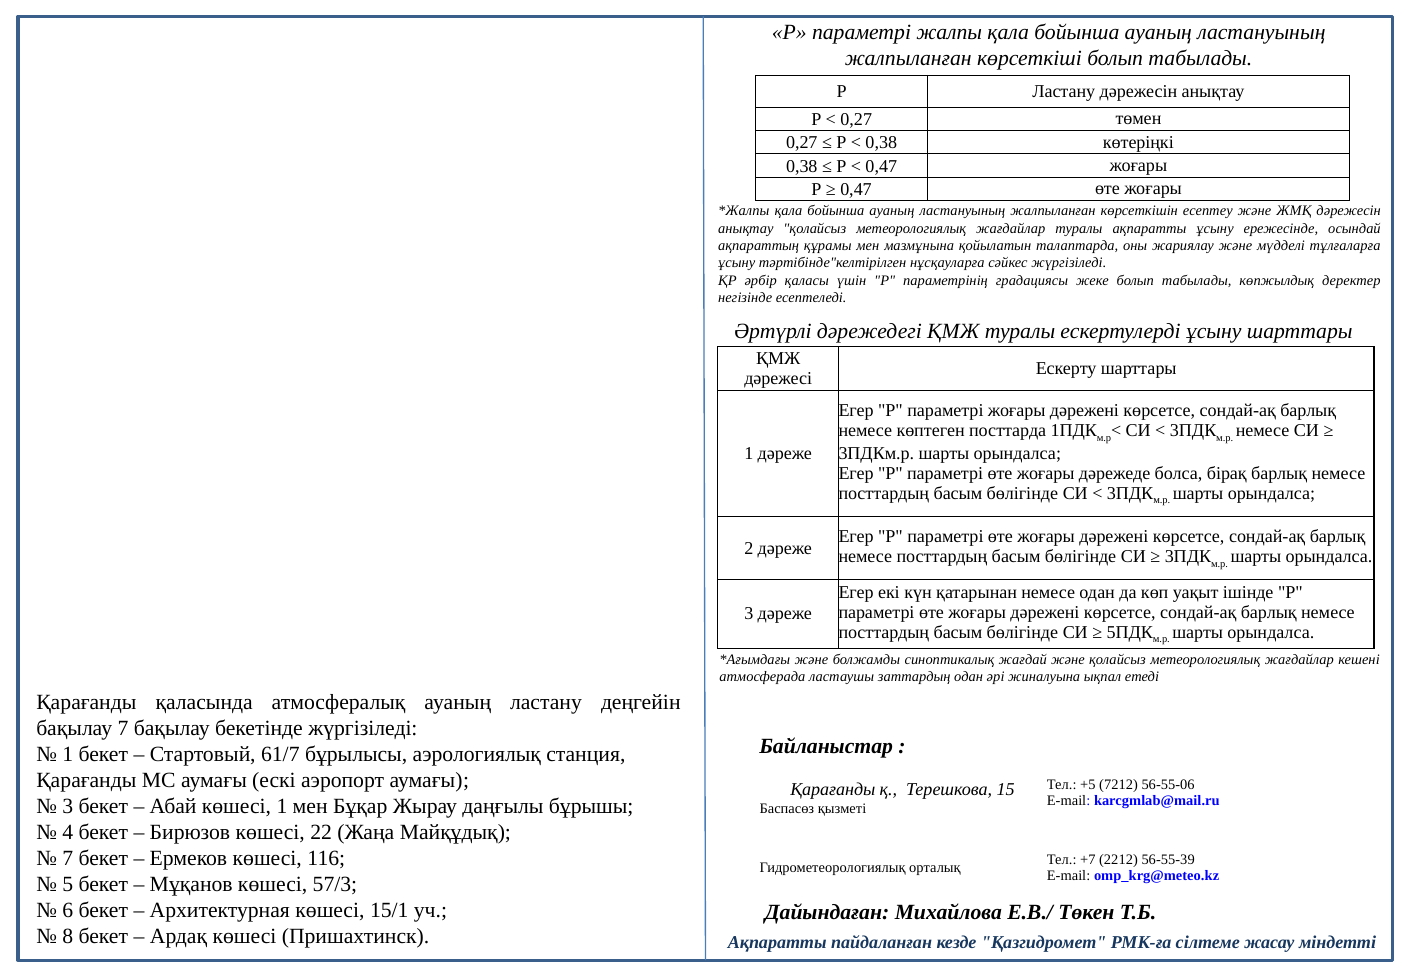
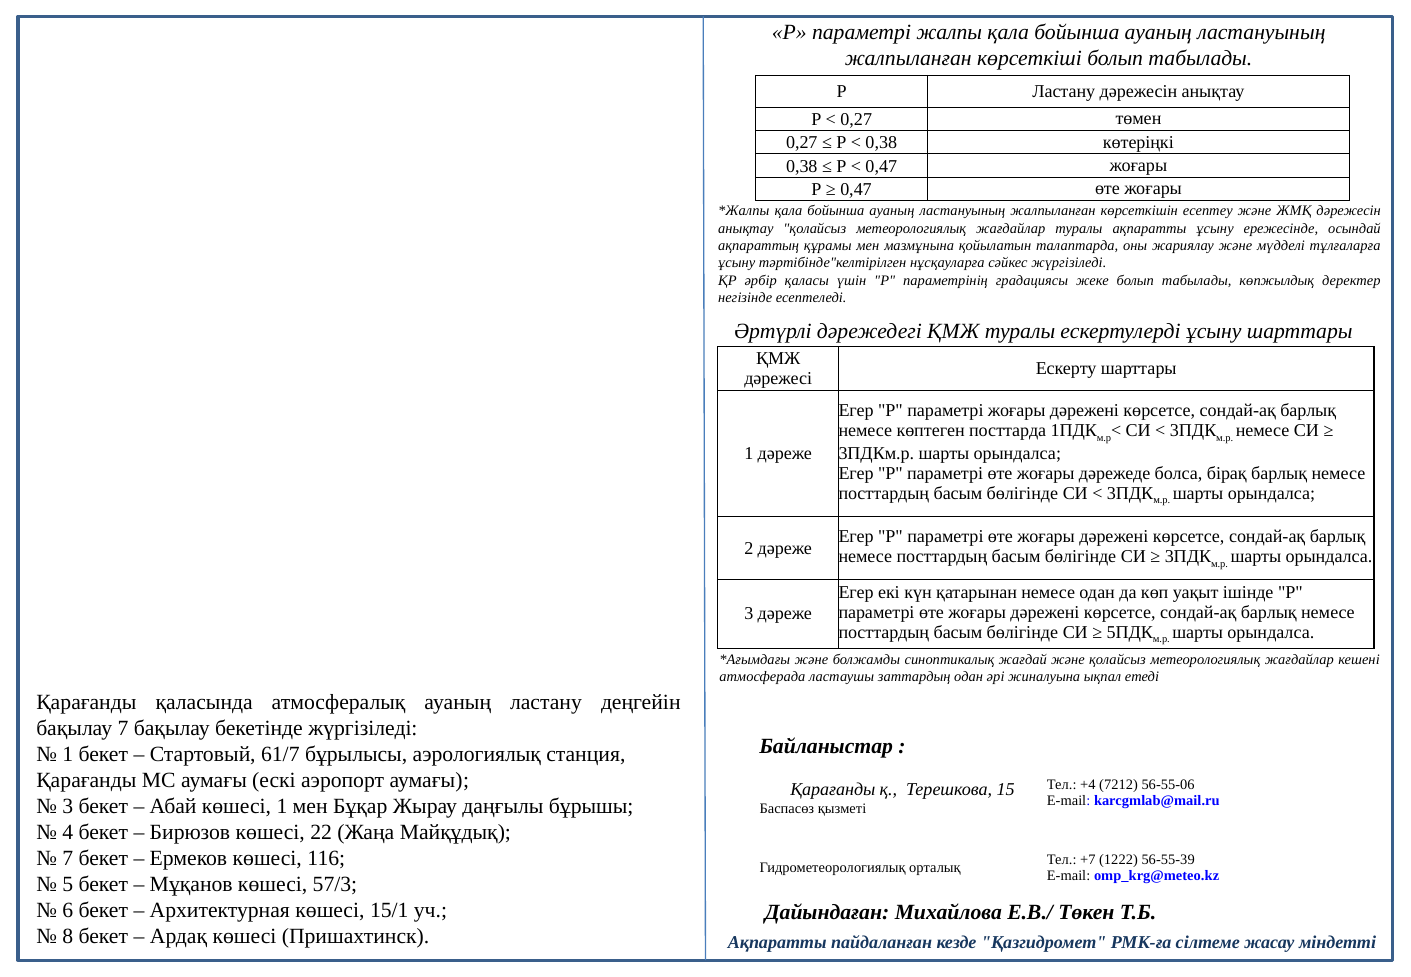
+5: +5 -> +4 (1088, 784)
2212: 2212 -> 1222 (1119, 860)
